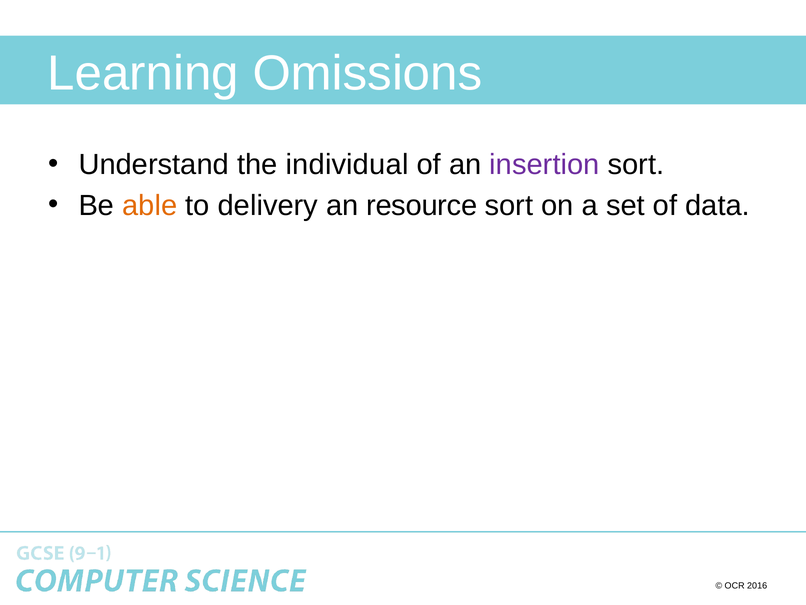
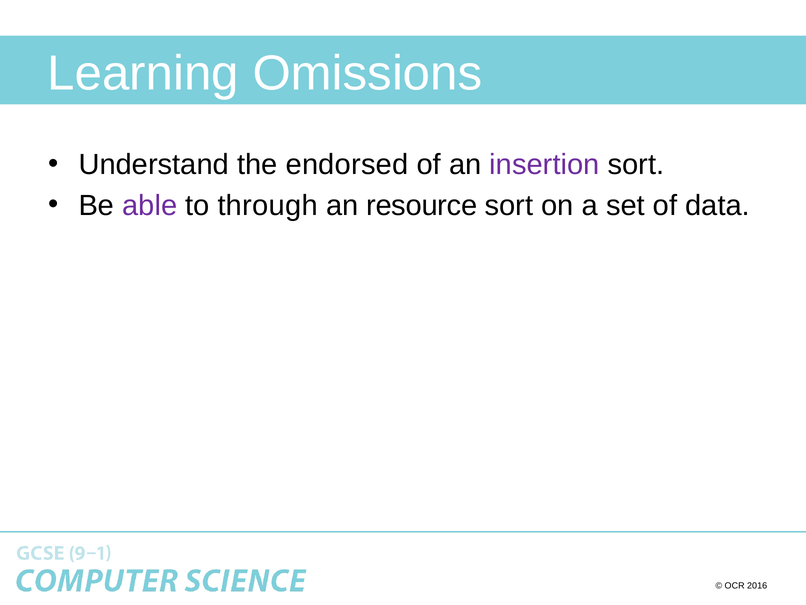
individual: individual -> endorsed (347, 165)
able colour: orange -> purple (150, 205)
delivery: delivery -> through (268, 205)
